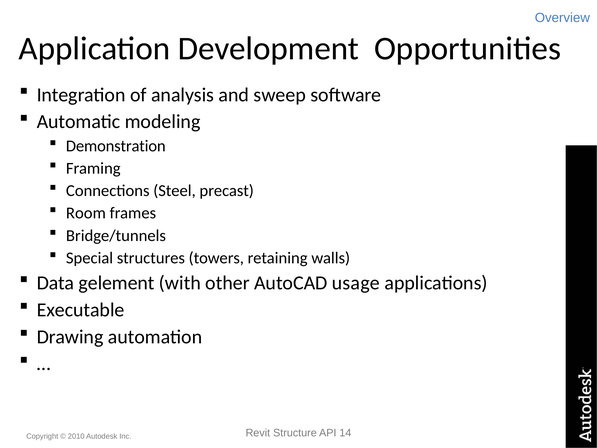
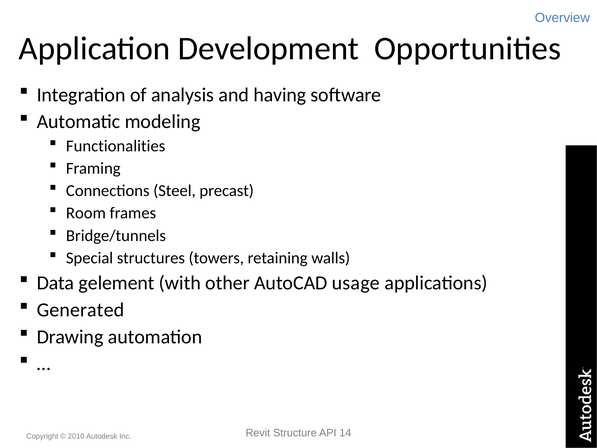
sweep: sweep -> having (280, 95)
Demonstration: Demonstration -> Functionalities (116, 146)
Executable: Executable -> Generated (80, 310)
